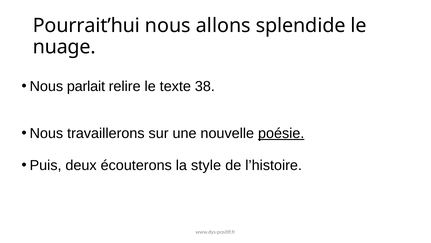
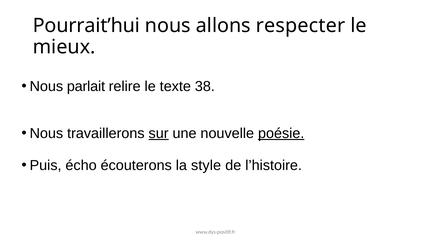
splendide: splendide -> respecter (301, 26)
nuage: nuage -> mieux (64, 47)
sur underline: none -> present (159, 133)
deux: deux -> écho (81, 165)
